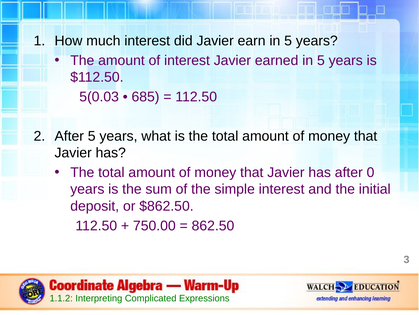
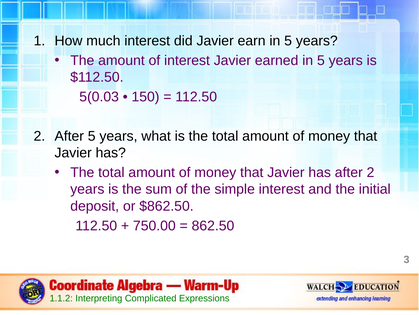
685: 685 -> 150 (146, 97)
after 0: 0 -> 2 (370, 172)
